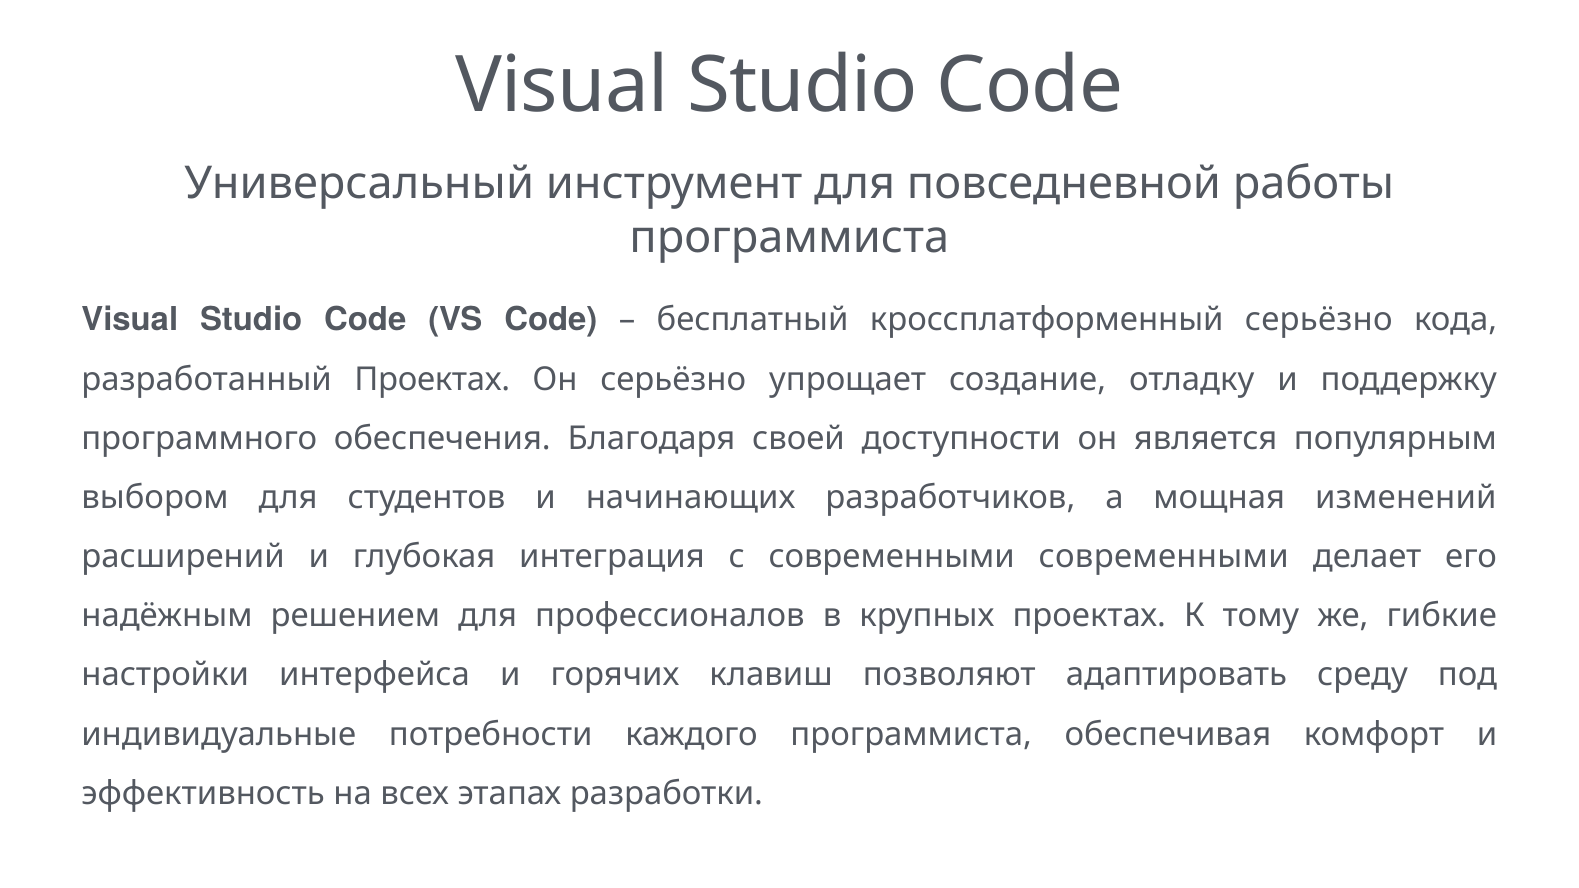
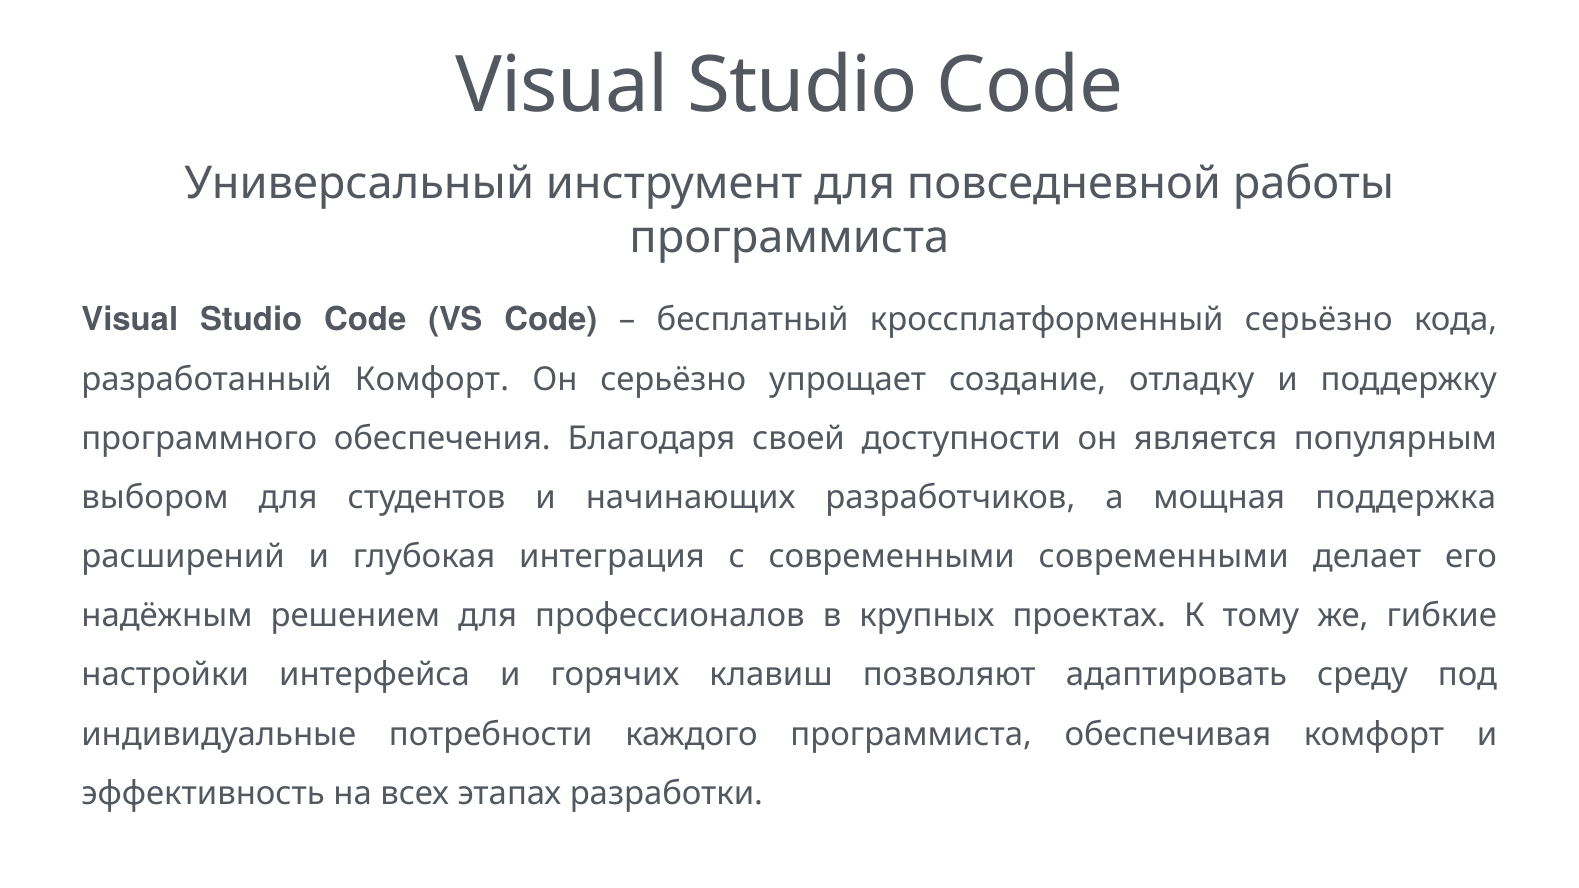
разработанный Проектах: Проектах -> Комфорт (432, 379)
изменений: изменений -> поддержка (1406, 498)
